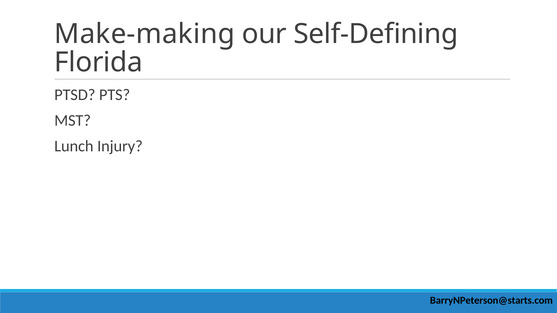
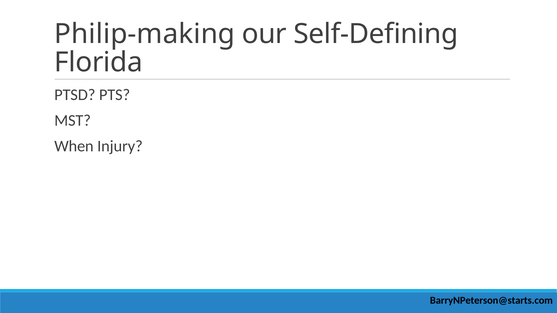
Make-making: Make-making -> Philip-making (145, 34)
Lunch: Lunch -> When (74, 146)
